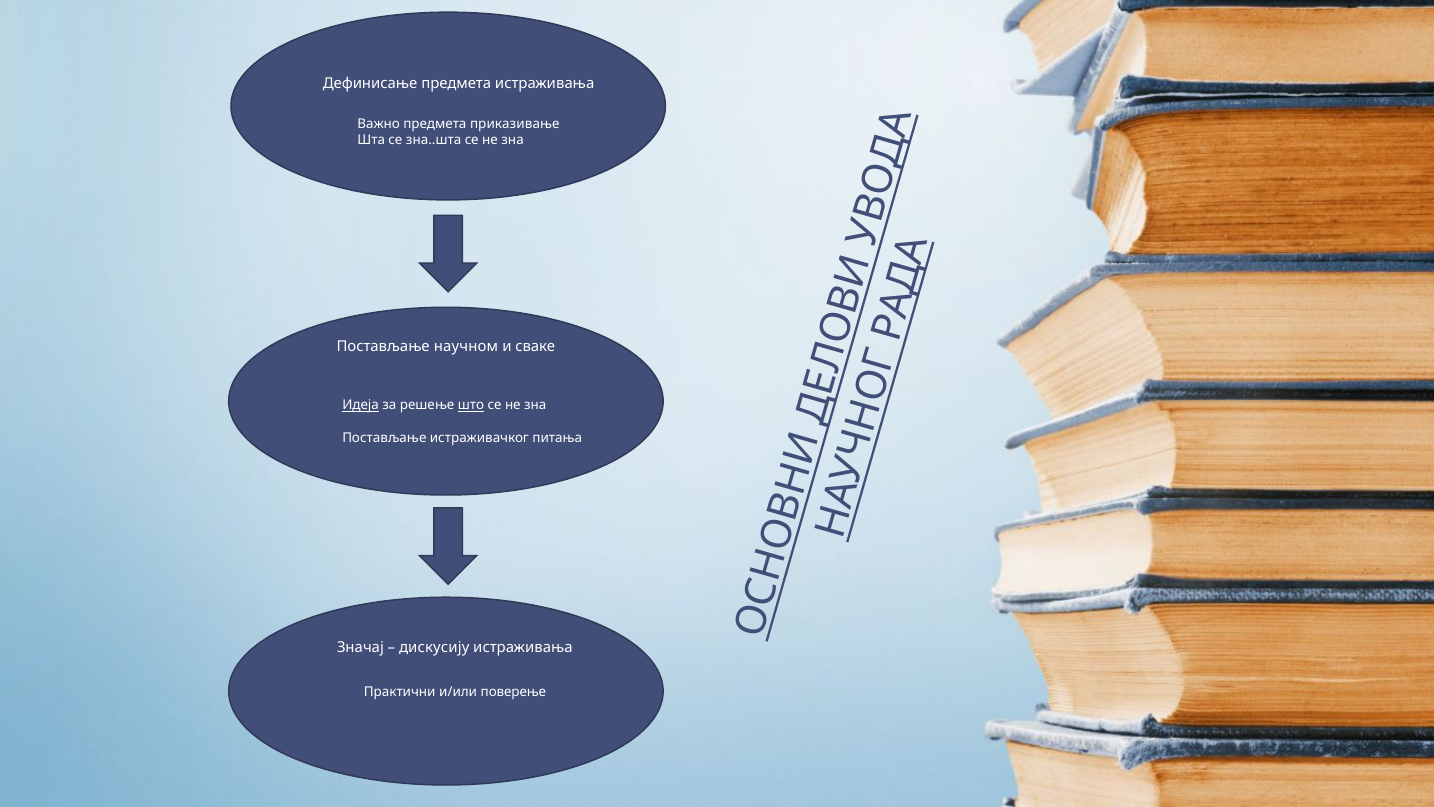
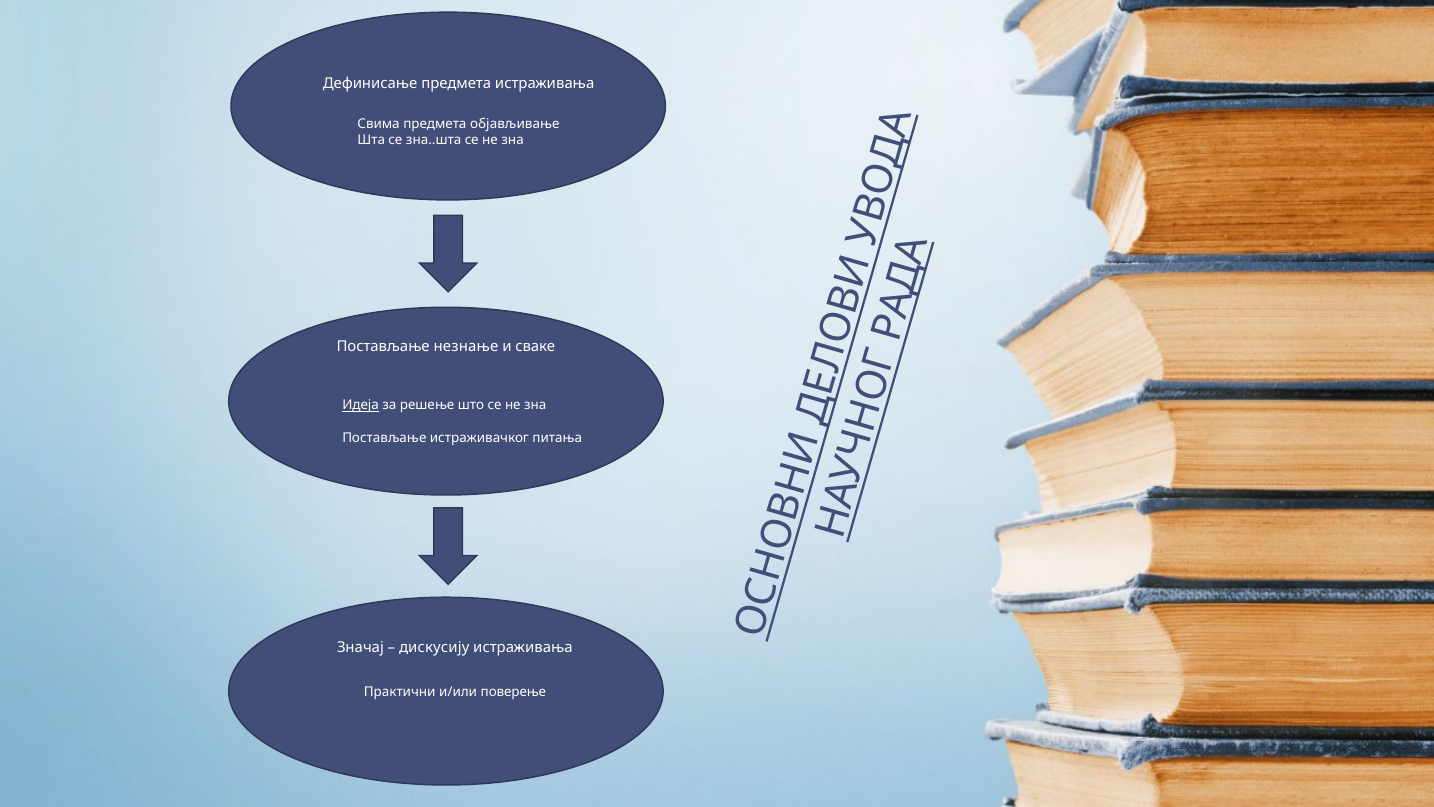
Важно: Важно -> Свима (379, 124)
приказивање: приказивање -> објављивање (515, 124)
научном: научном -> незнање (466, 346)
што underline: present -> none (471, 405)
